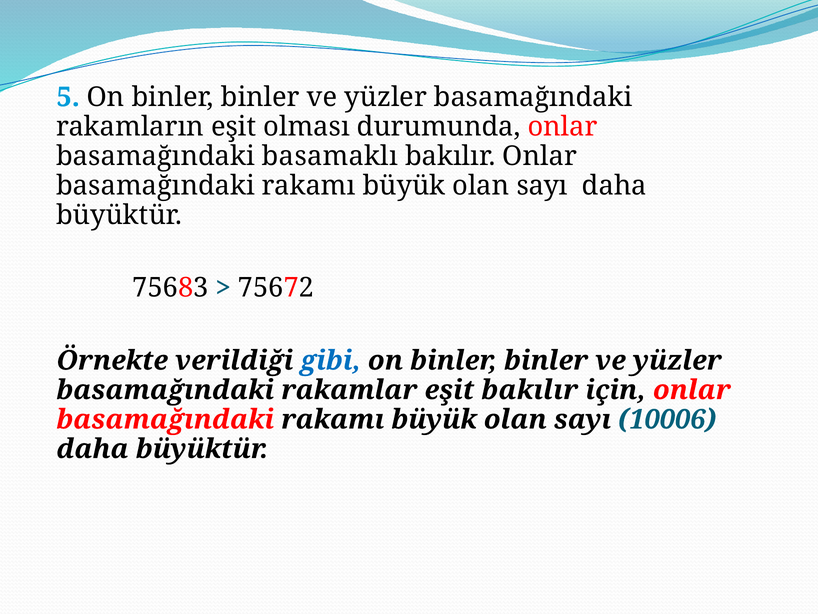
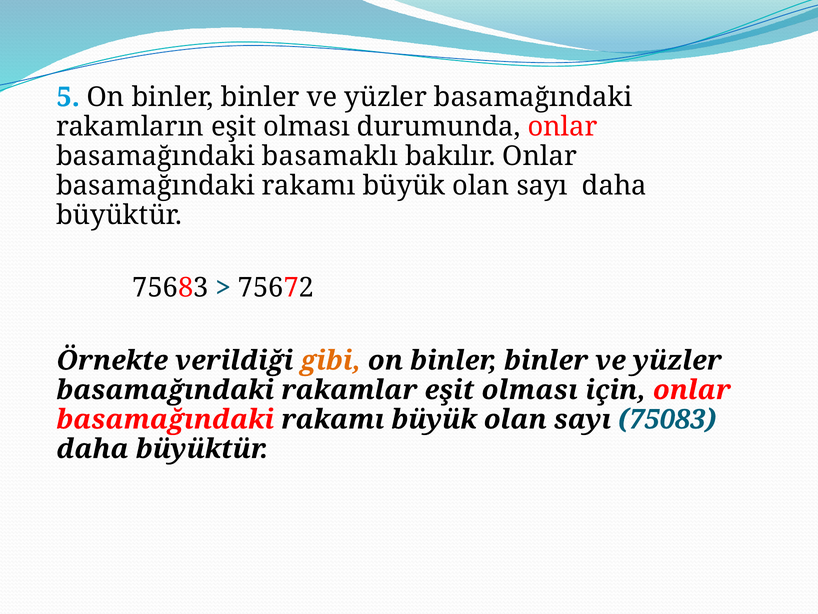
gibi colour: blue -> orange (331, 360)
rakamlar eşit bakılır: bakılır -> olması (530, 390)
10006: 10006 -> 75083 (667, 419)
